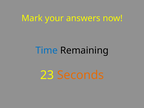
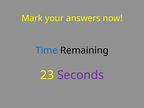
Seconds colour: orange -> purple (80, 75)
